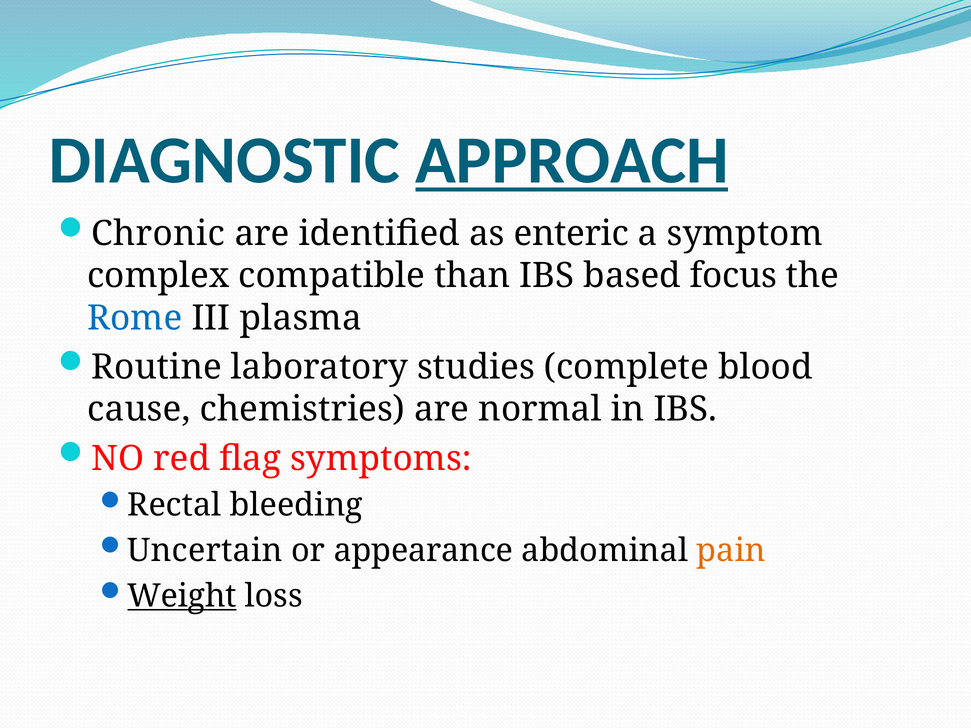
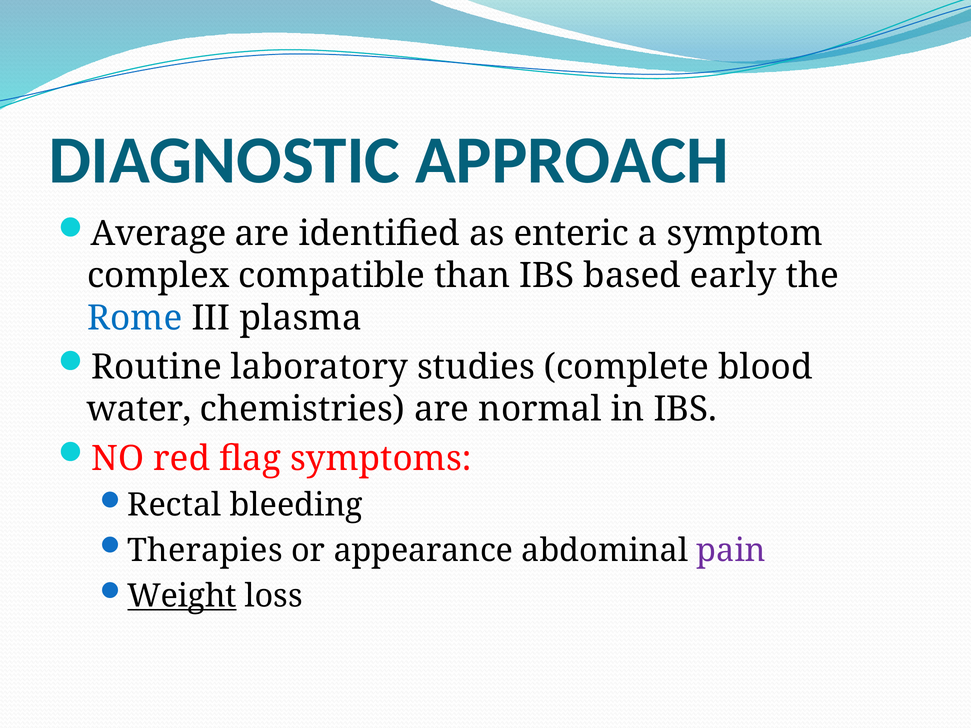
APPROACH underline: present -> none (572, 160)
Chronic: Chronic -> Average (159, 234)
focus: focus -> early (733, 276)
cause: cause -> water (139, 410)
Uncertain: Uncertain -> Therapies (205, 551)
pain colour: orange -> purple (731, 551)
